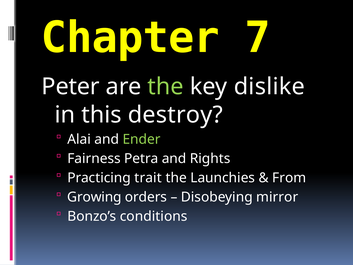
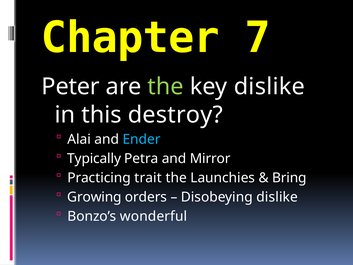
Ender colour: light green -> light blue (142, 139)
Fairness: Fairness -> Typically (94, 158)
Rights: Rights -> Mirror (210, 158)
From: From -> Bring (289, 178)
Disobeying mirror: mirror -> dislike (277, 197)
conditions: conditions -> wonderful (154, 216)
